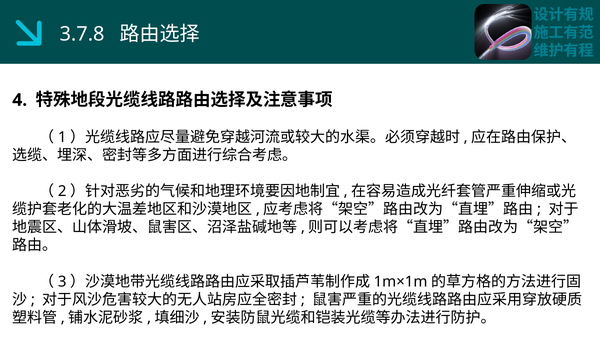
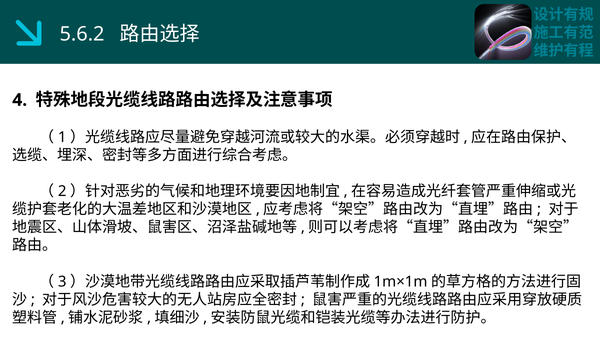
3.7.8: 3.7.8 -> 5.6.2 (82, 34)
